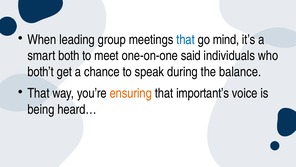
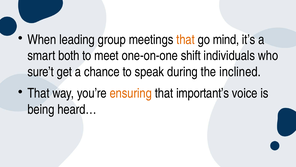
that colour: blue -> orange (186, 39)
said: said -> shift (191, 56)
both’t: both’t -> sure’t (41, 72)
balance: balance -> inclined (240, 72)
